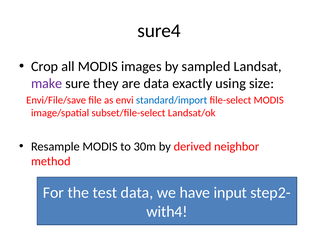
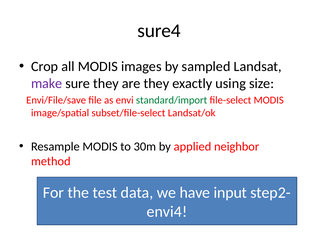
are data: data -> they (156, 84)
standard/import colour: blue -> green (172, 100)
derived: derived -> applied (192, 147)
with4: with4 -> envi4 (167, 212)
